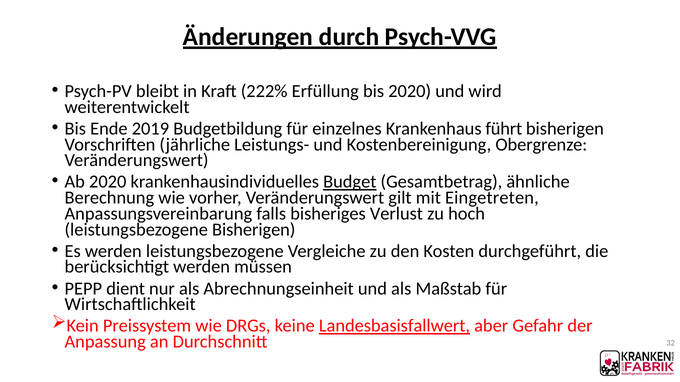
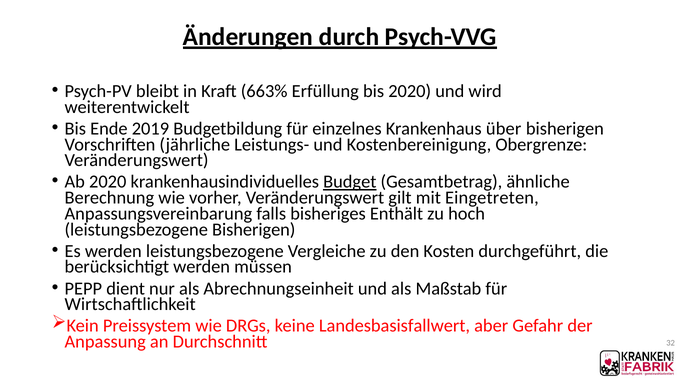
222%: 222% -> 663% (264, 91)
führt: führt -> über (504, 129)
Verlust: Verlust -> Enthält (396, 214)
Landesbasisfallwert underline: present -> none (394, 326)
